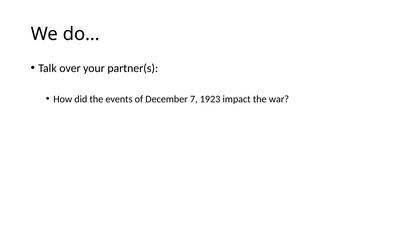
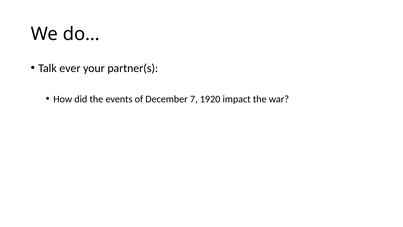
over: over -> ever (70, 68)
1923: 1923 -> 1920 (210, 99)
